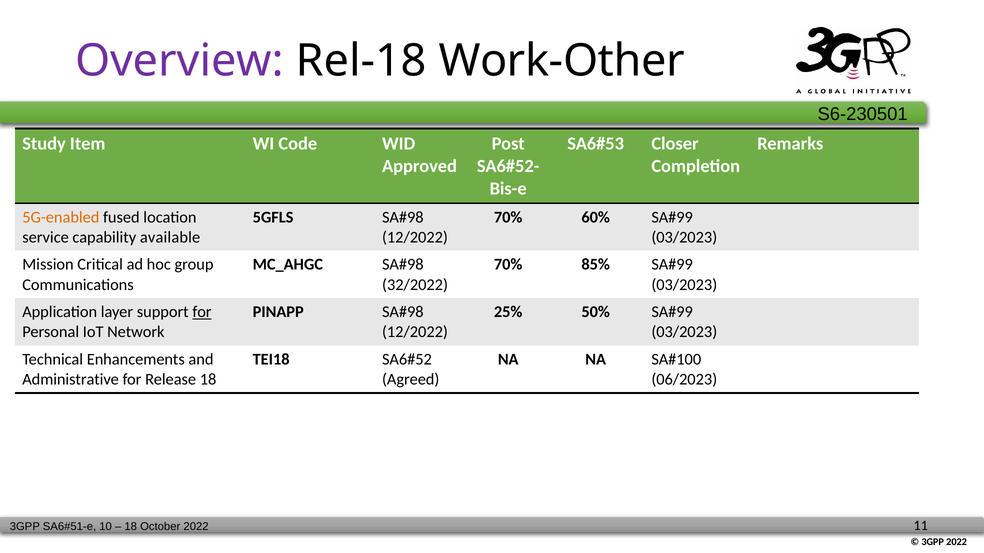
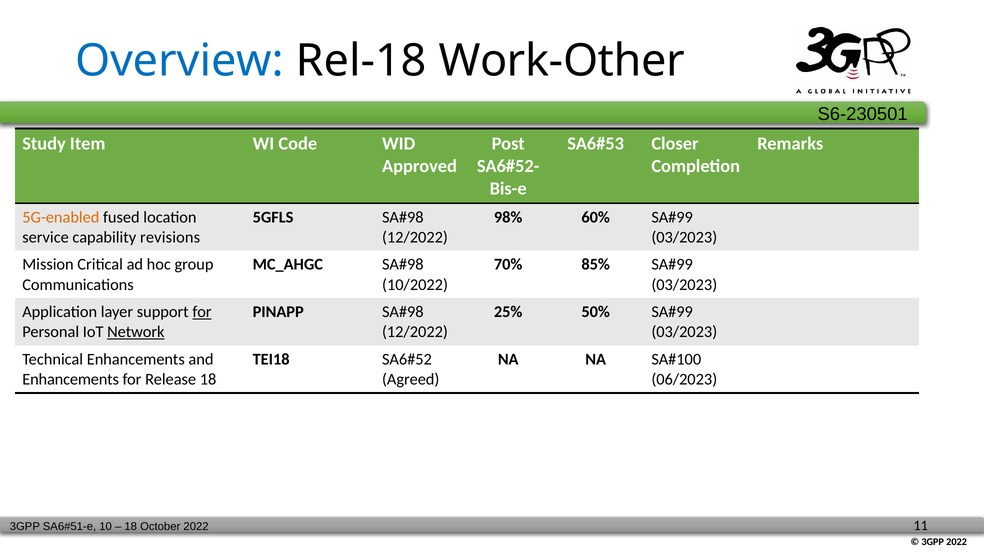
Overview colour: purple -> blue (179, 61)
70%: 70% -> 98% (508, 217)
available: available -> revisions (170, 237)
32/2022: 32/2022 -> 10/2022 (415, 285)
Network underline: none -> present (136, 332)
Administrative: Administrative -> Enhancements (71, 380)
